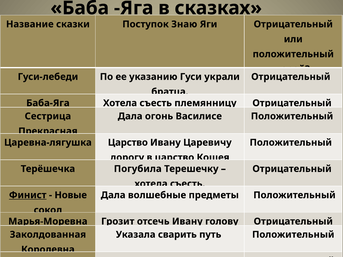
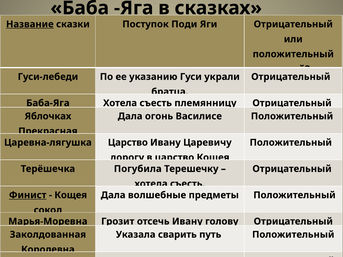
Название underline: none -> present (30, 24)
Поступок Знаю: Знаю -> Поди (184, 24)
Сестрица: Сестрица -> Яблочках (48, 116)
Новые: Новые -> Кощея (71, 195)
